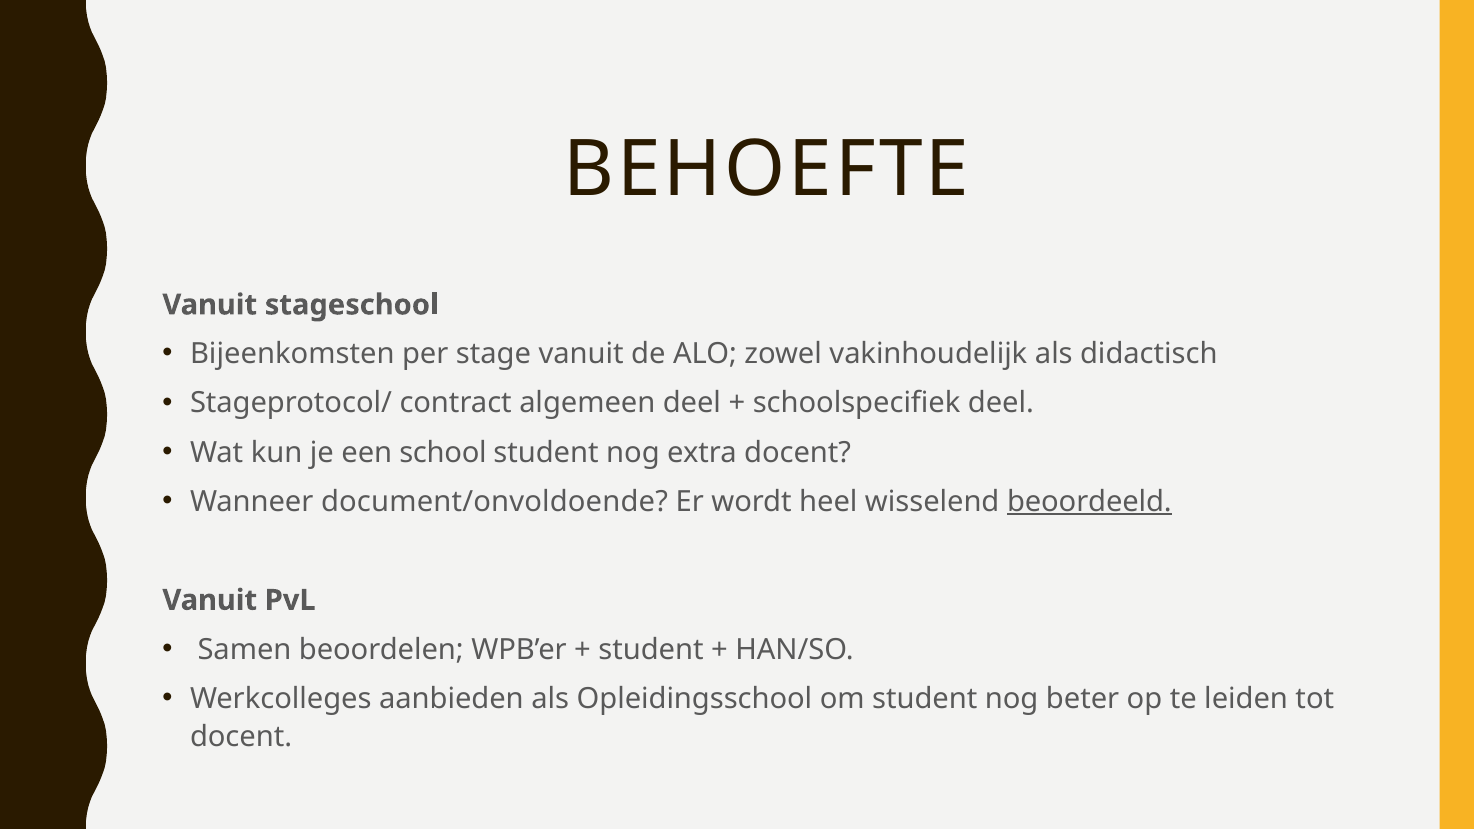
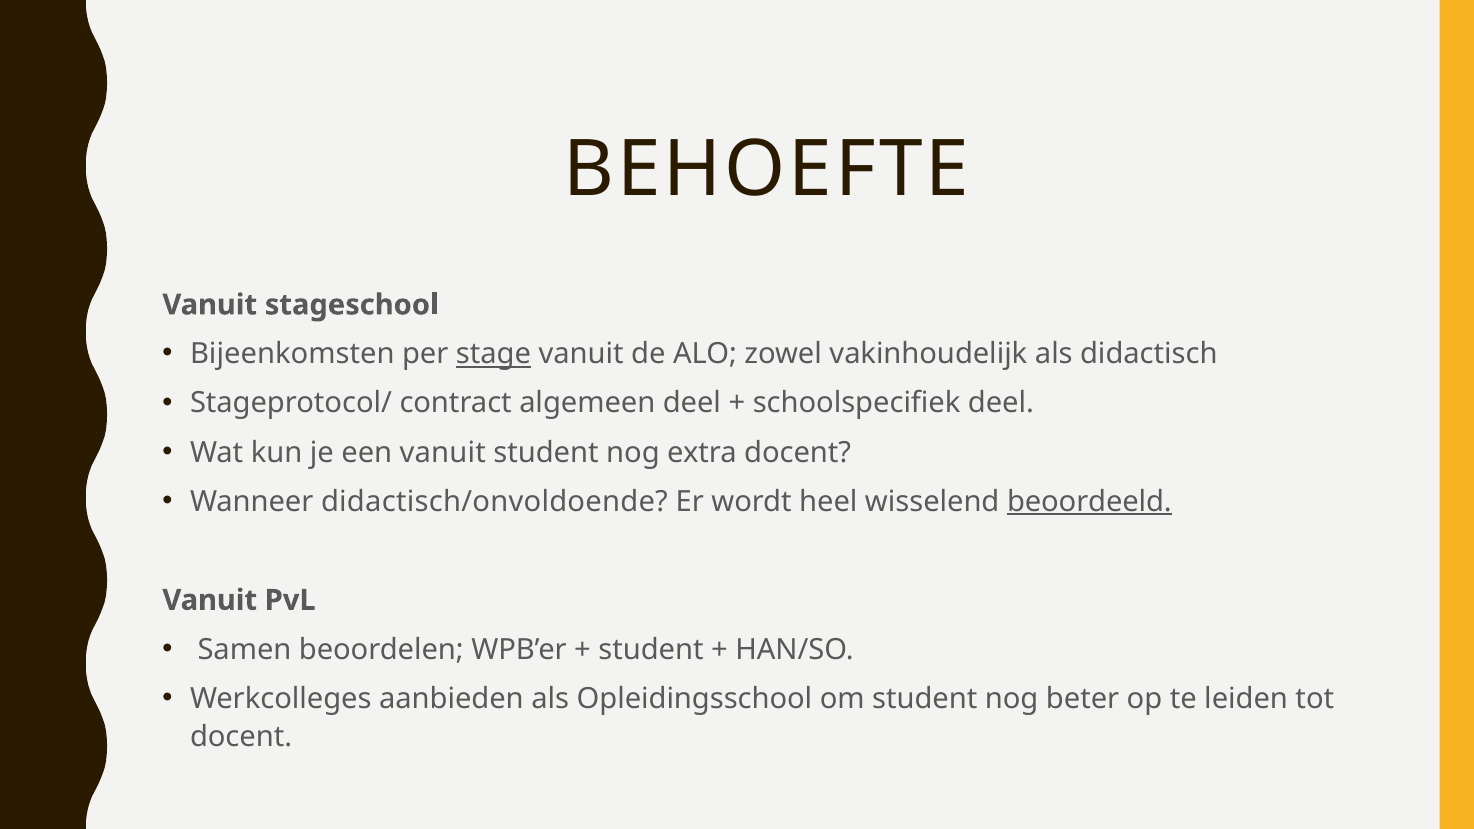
stage underline: none -> present (494, 354)
een school: school -> vanuit (443, 453)
document/onvoldoende: document/onvoldoende -> didactisch/onvoldoende (494, 502)
